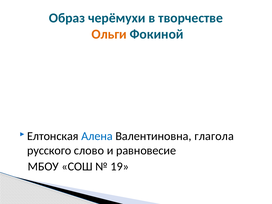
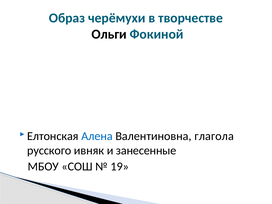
Ольги colour: orange -> black (109, 34)
слово: слово -> ивняк (89, 151)
равновесие: равновесие -> занесенные (146, 151)
